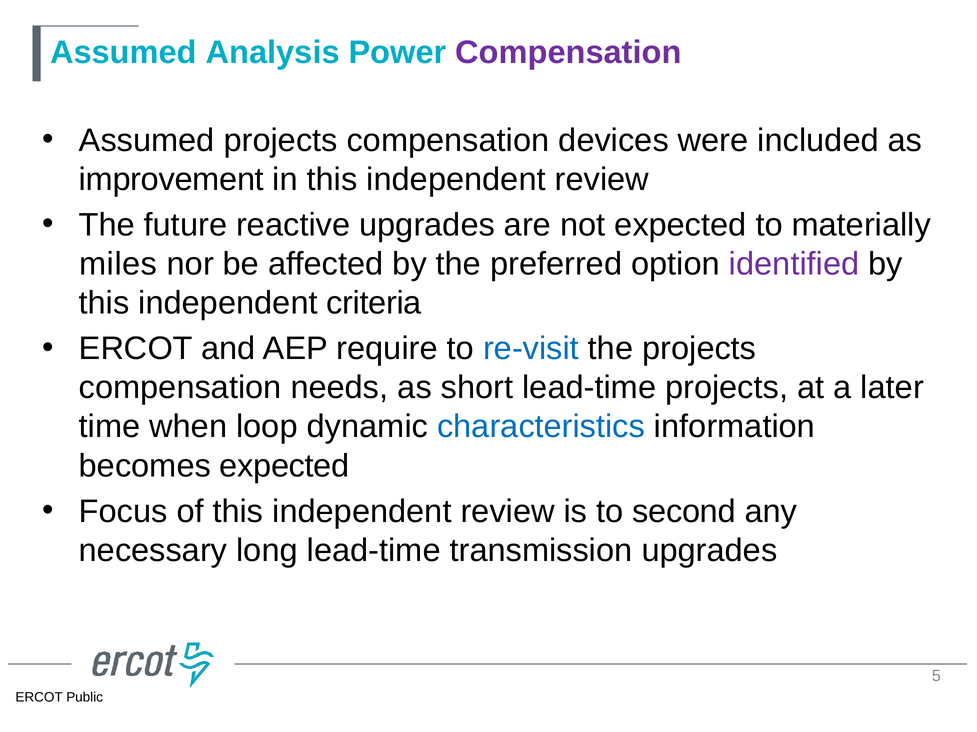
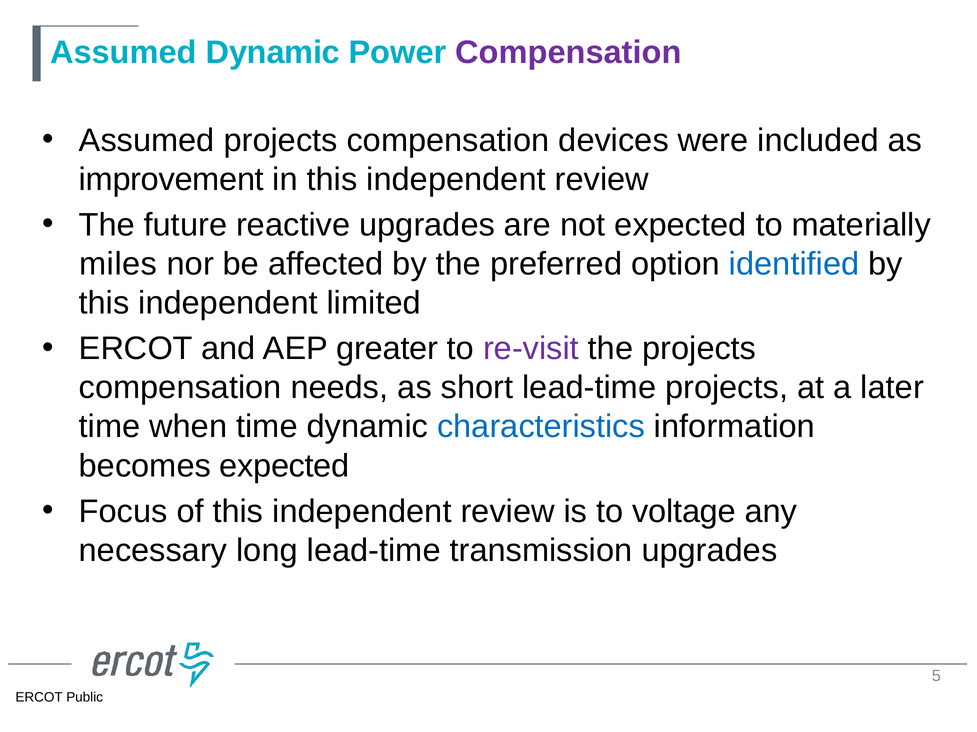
Assumed Analysis: Analysis -> Dynamic (273, 53)
identified colour: purple -> blue (794, 264)
criteria: criteria -> limited (374, 303)
require: require -> greater (387, 349)
re-visit colour: blue -> purple (531, 349)
when loop: loop -> time (267, 427)
second: second -> voltage (684, 512)
